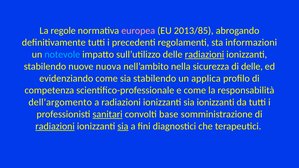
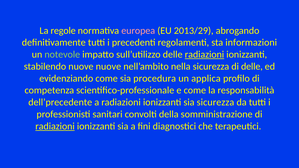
2013/85: 2013/85 -> 2013/29 (194, 31)
notevole colour: light blue -> light green (62, 55)
nuove nuova: nuova -> nuove (108, 66)
sia stabilendo: stabilendo -> procedura (155, 78)
dell’argomento: dell’argomento -> dell’precedente (60, 102)
sia ionizzanti: ionizzanti -> sicurezza (215, 102)
sanitari underline: present -> none (108, 114)
base: base -> della (169, 114)
sia underline: present -> none (123, 126)
